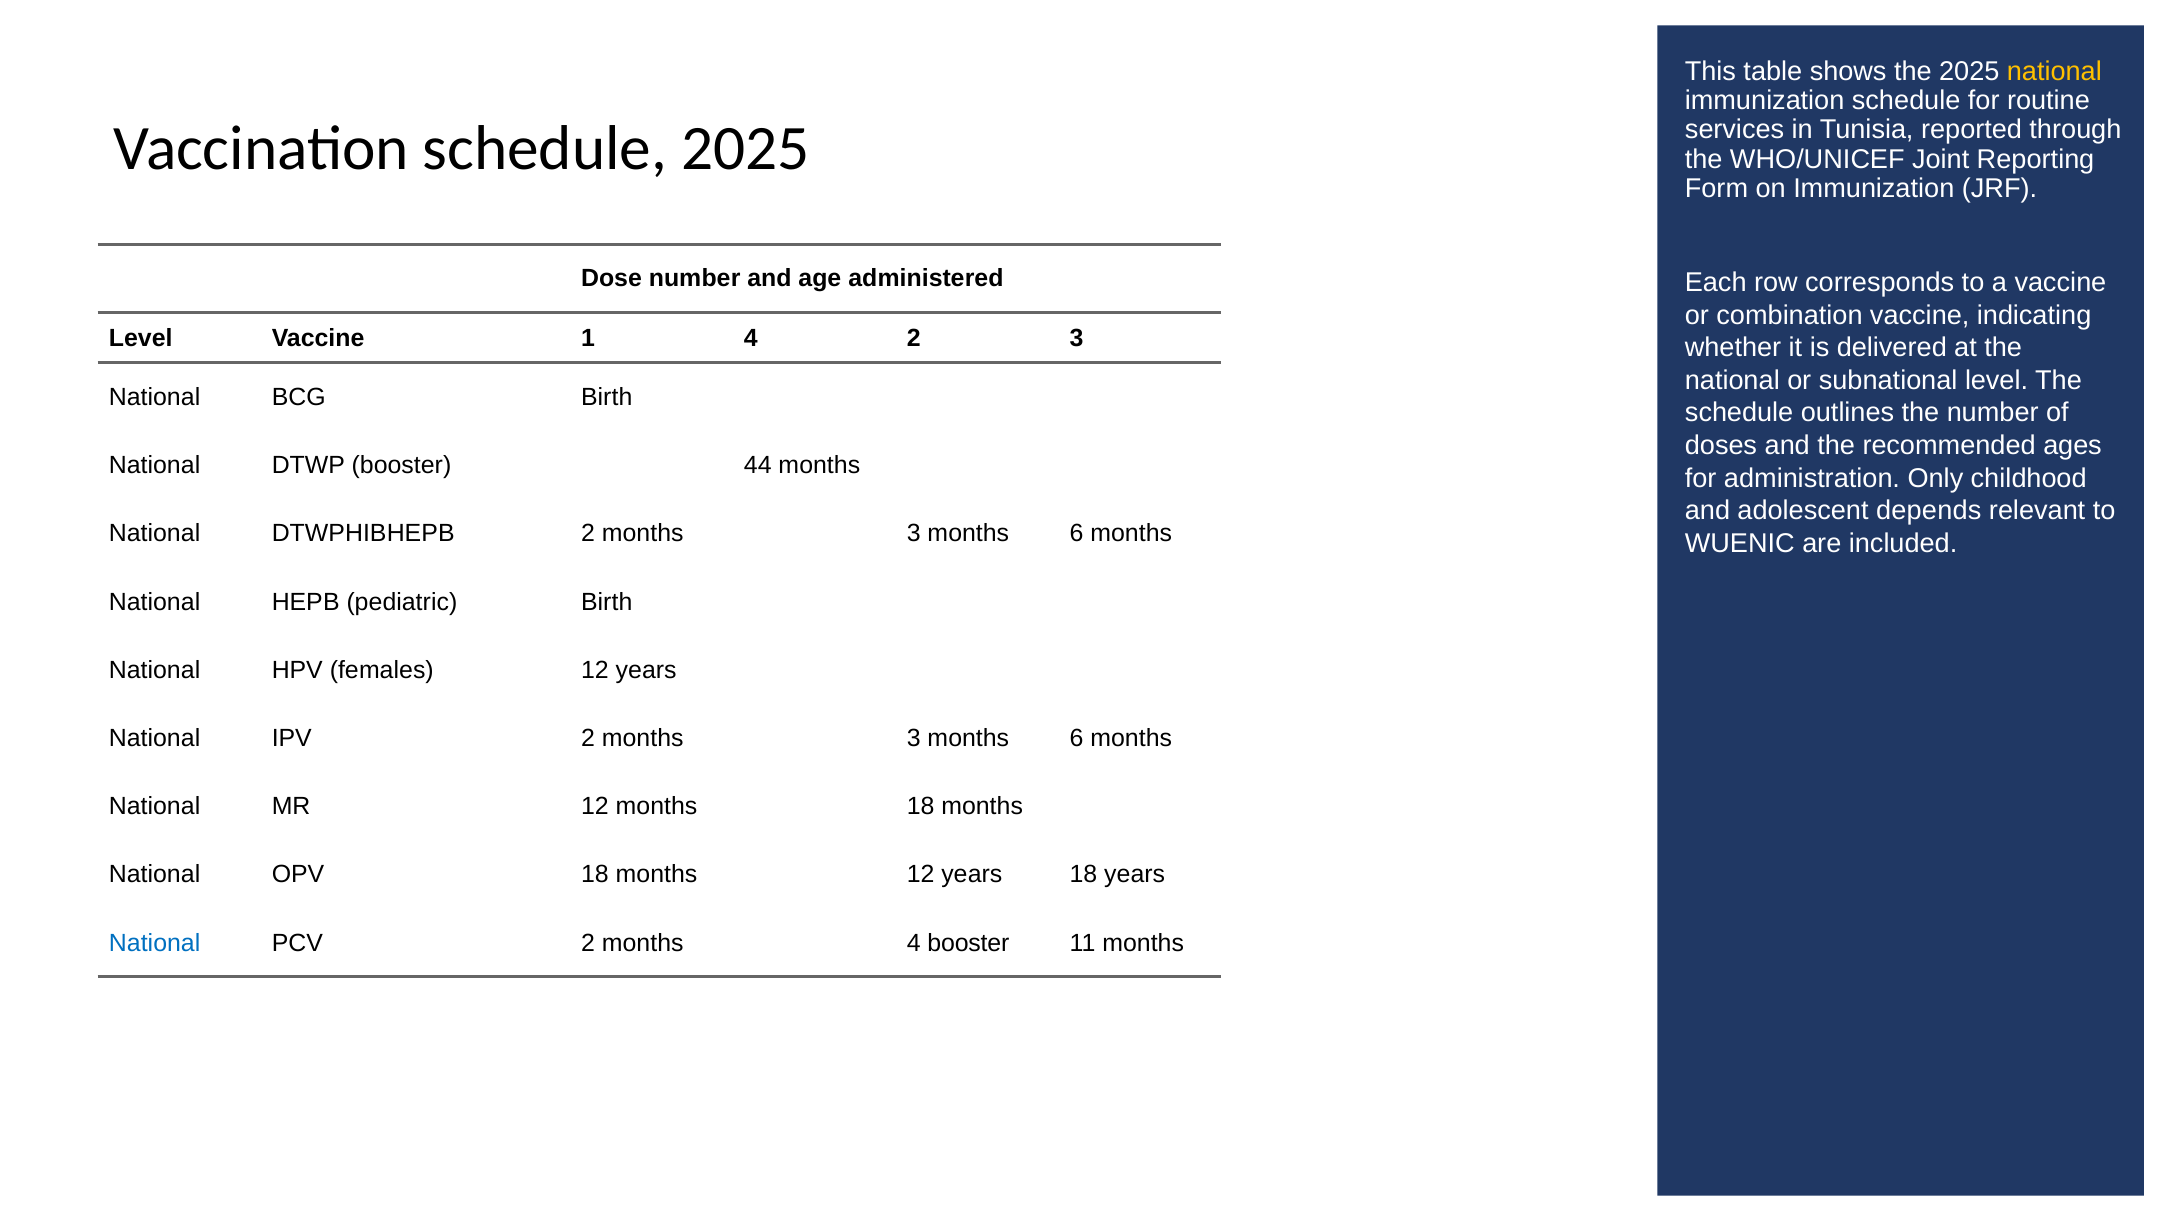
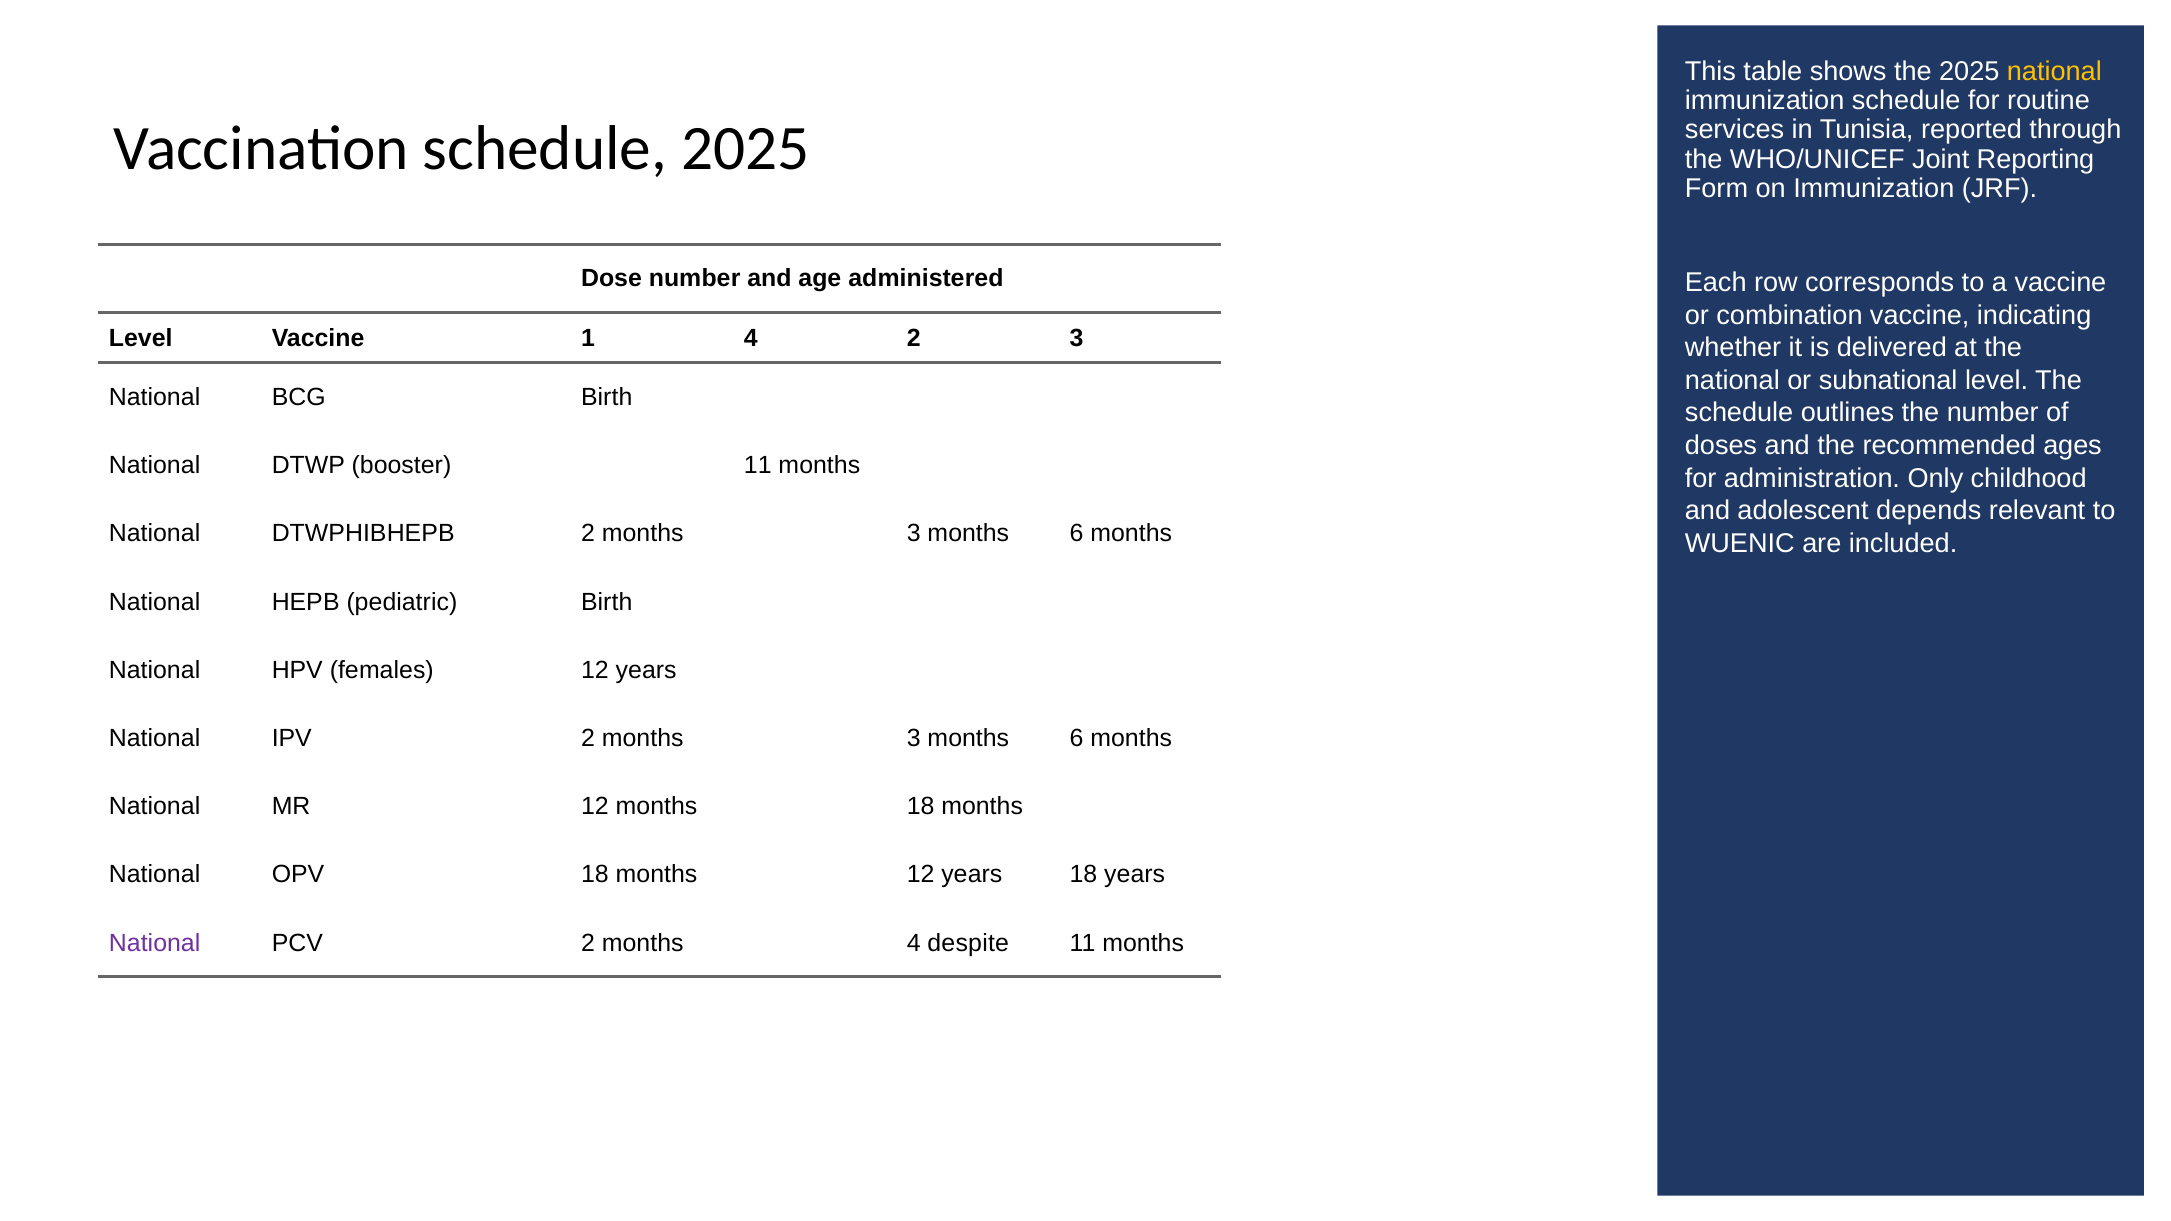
booster 44: 44 -> 11 (758, 466)
National colour: blue -> purple (155, 943)
4 booster: booster -> despite (968, 943)
